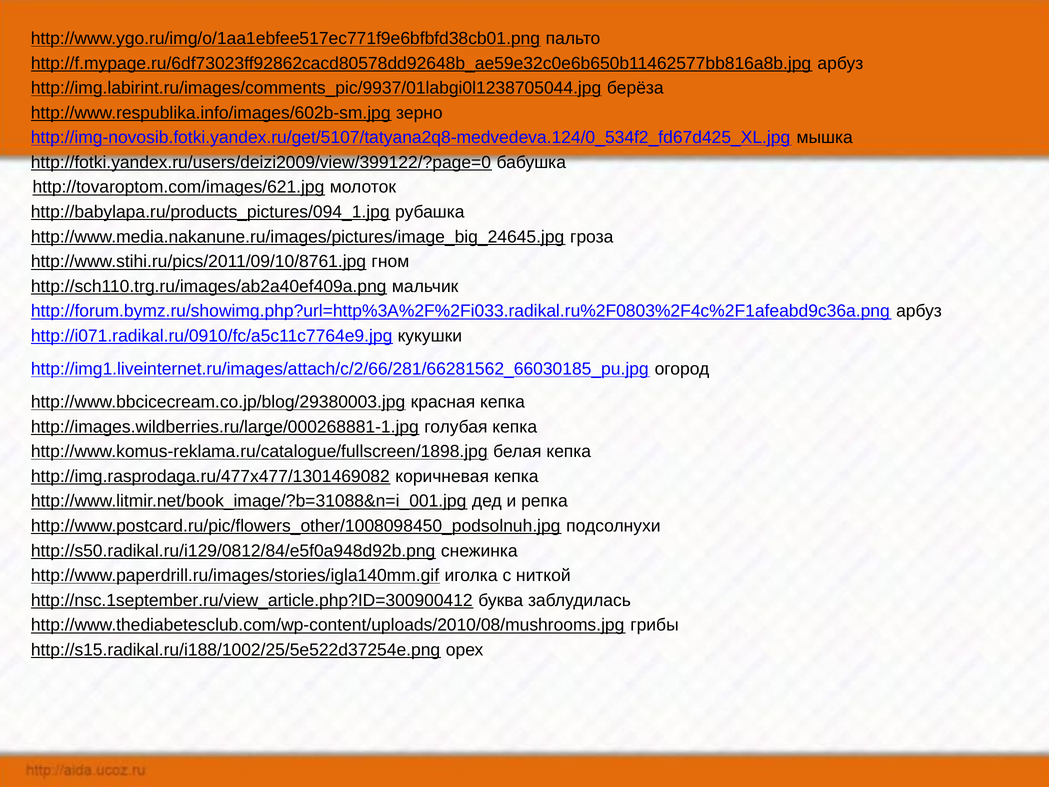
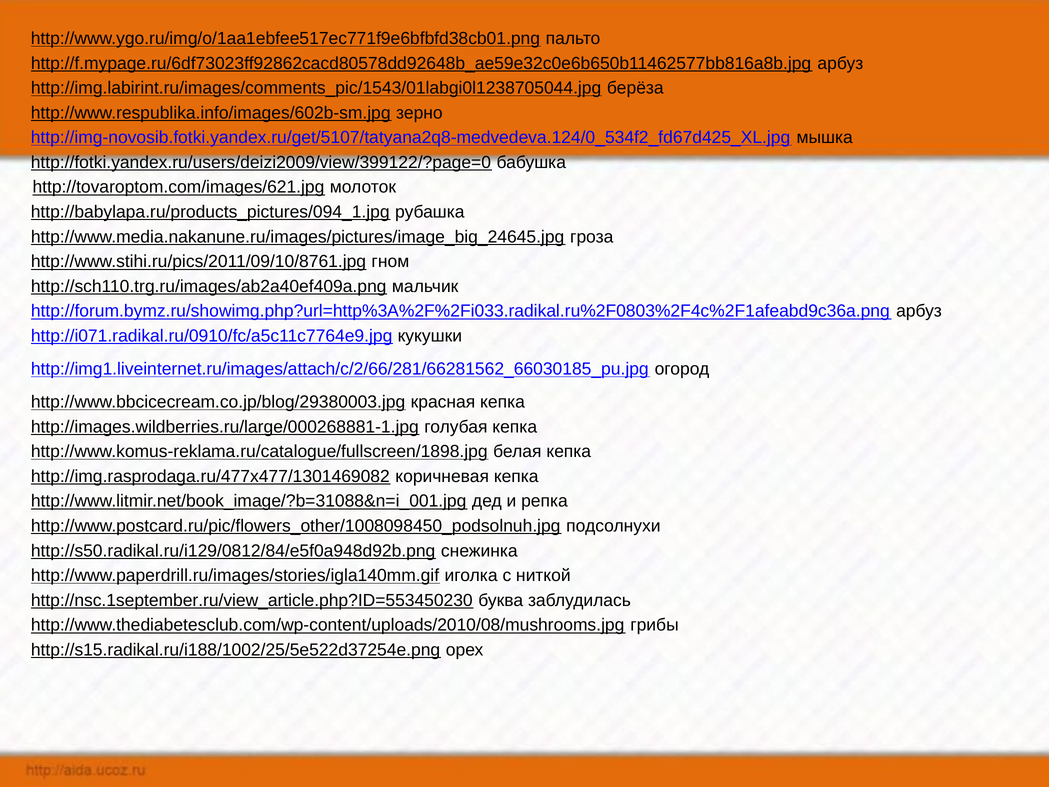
http://img.labirint.ru/images/comments_pic/9937/01labgi0l1238705044.jpg: http://img.labirint.ru/images/comments_pic/9937/01labgi0l1238705044.jpg -> http://img.labirint.ru/images/comments_pic/1543/01labgi0l1238705044.jpg (316, 88)
http://nsc.1september.ru/view_article.php?ID=300900412: http://nsc.1september.ru/view_article.php?ID=300900412 -> http://nsc.1september.ru/view_article.php?ID=553450230 (252, 600)
